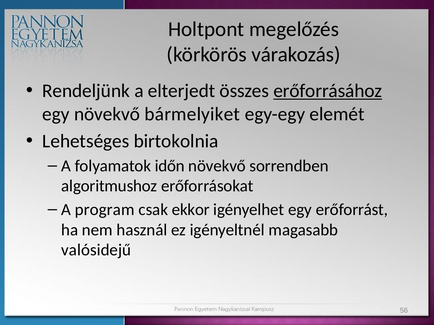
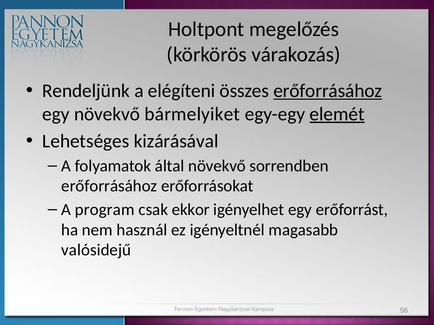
elterjedt: elterjedt -> elégíteni (182, 91)
elemét underline: none -> present (337, 114)
birtokolnia: birtokolnia -> kizárásával (176, 141)
időn: időn -> által (170, 166)
algoritmushoz: algoritmushoz -> erőforrásához (109, 186)
